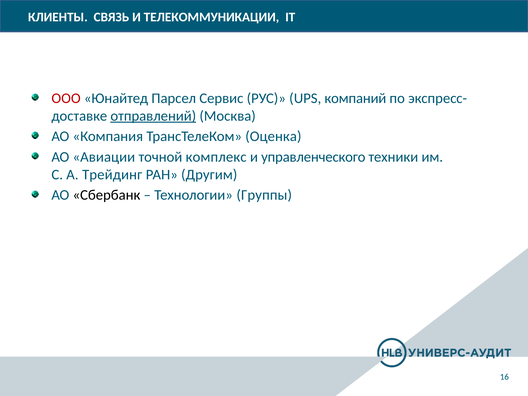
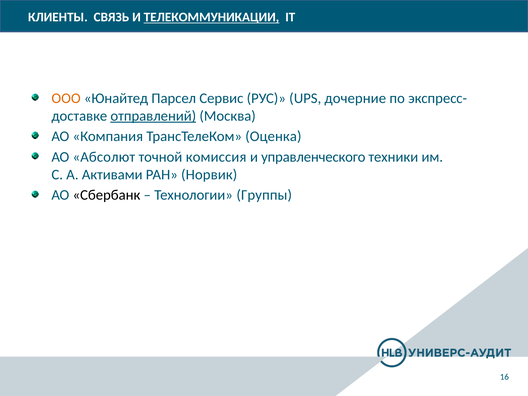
ТЕЛЕКОММУНИКАЦИИ underline: none -> present (211, 17)
ООО colour: red -> orange (66, 98)
компаний: компаний -> дочерние (355, 98)
Авиации: Авиации -> Абсолют (104, 157)
комплекс: комплекс -> комиссия (216, 157)
Трейдинг: Трейдинг -> Активами (112, 175)
Другим: Другим -> Норвик (209, 175)
